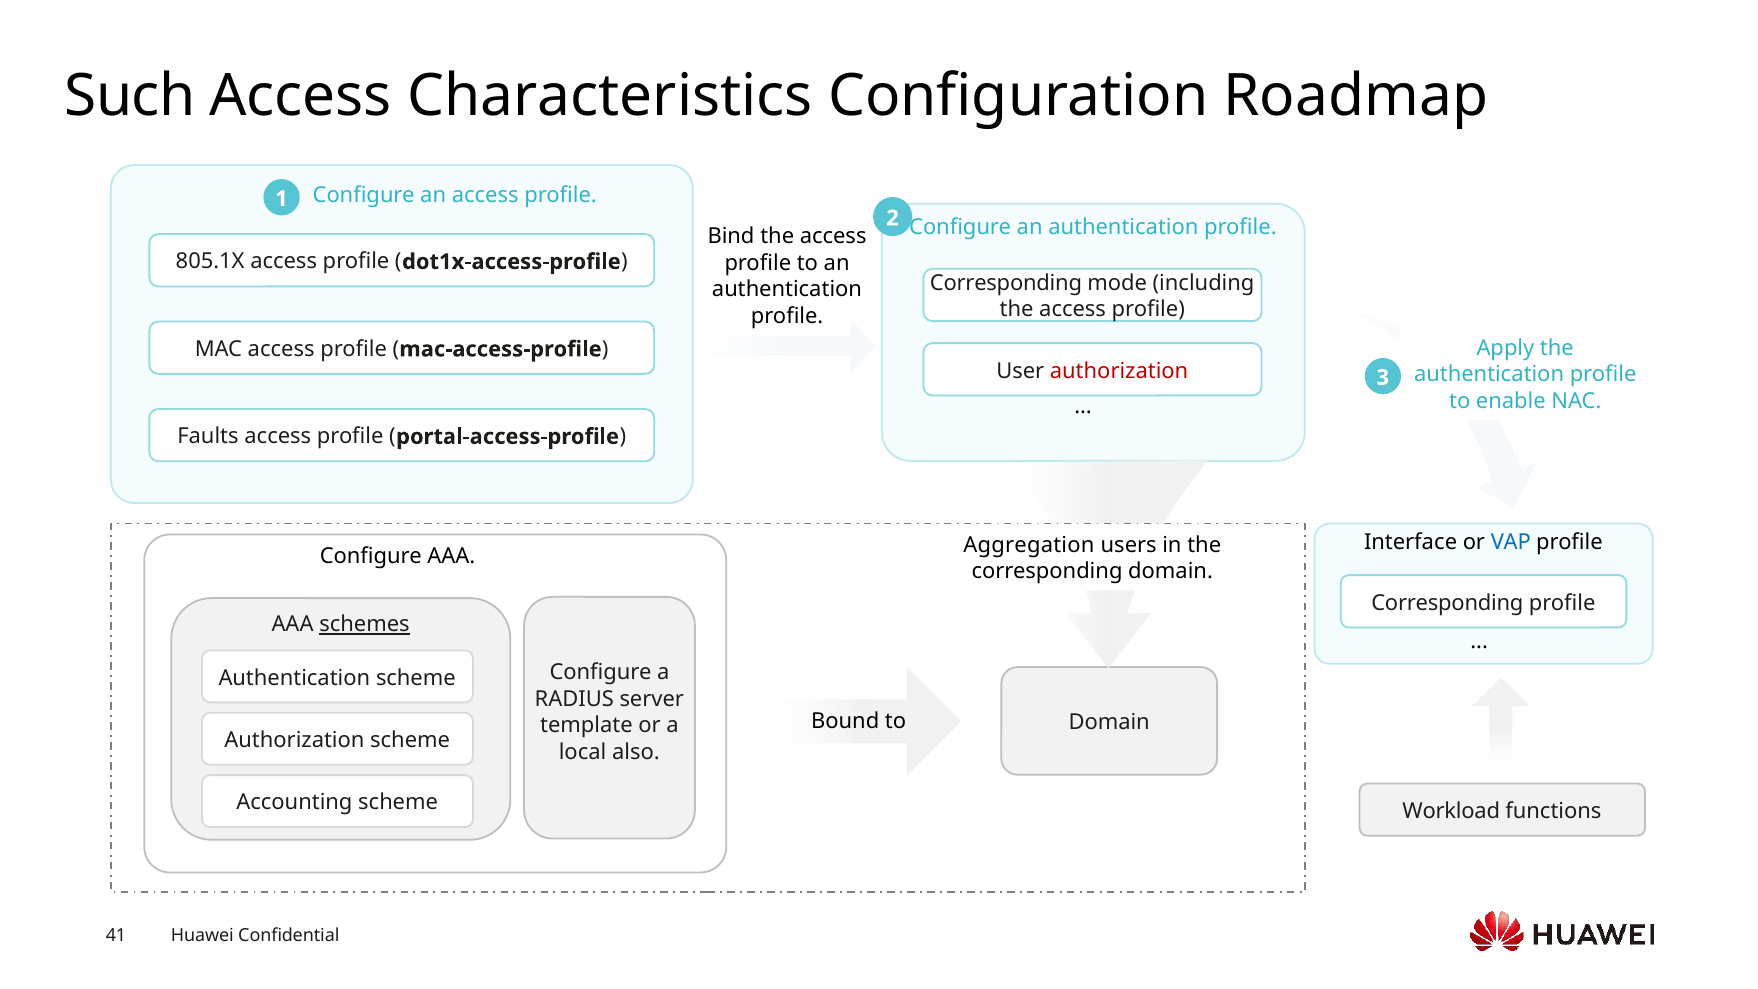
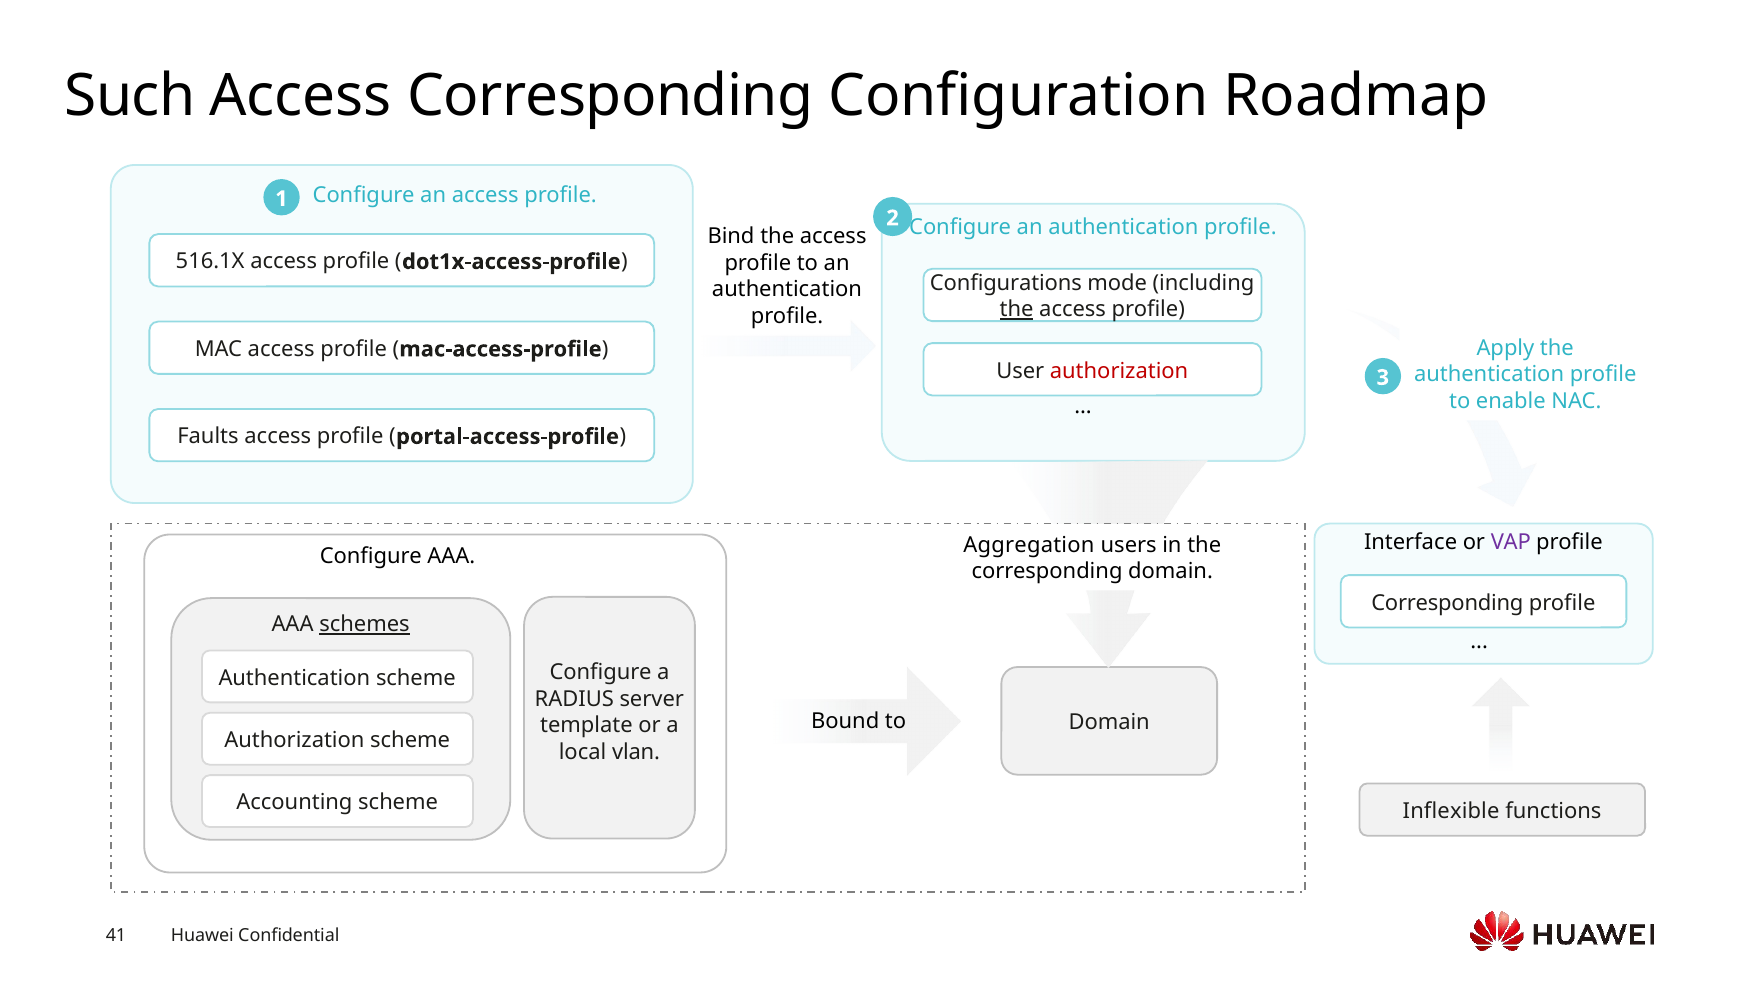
Access Characteristics: Characteristics -> Corresponding (610, 96)
805.1X: 805.1X -> 516.1X (210, 262)
Corresponding: Corresponding -> Configurations (1006, 283)
the underline: none -> present (1017, 310)
VAP colour: blue -> purple (1511, 543)
also: also -> vlan (636, 752)
Workload: Workload -> Inflexible (1451, 811)
